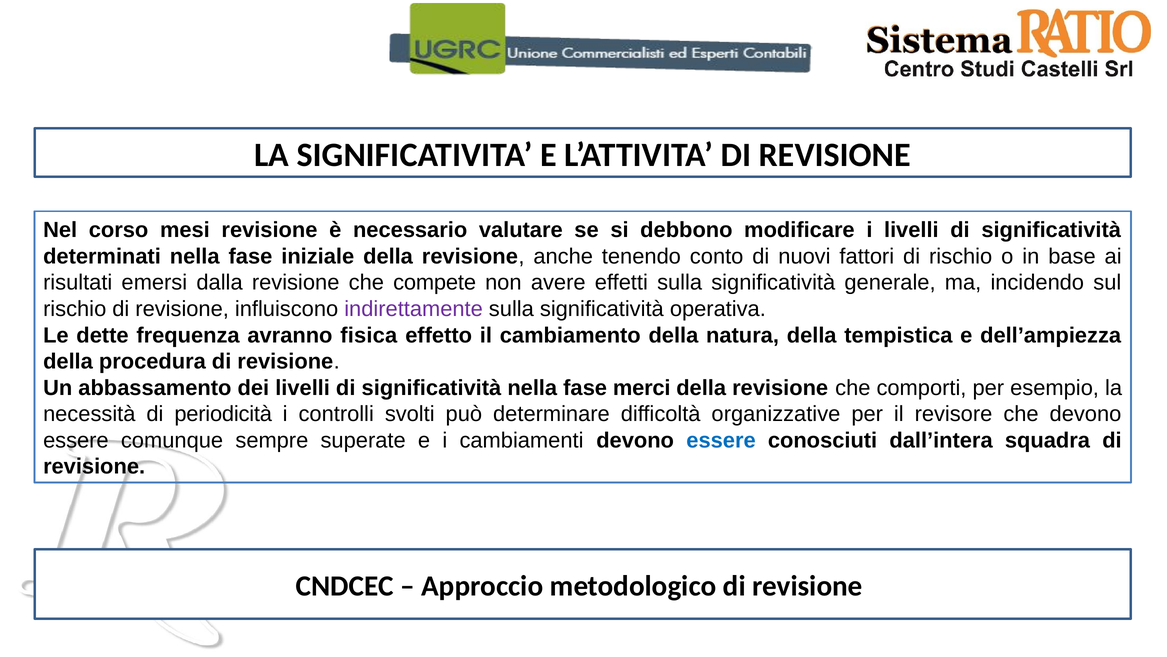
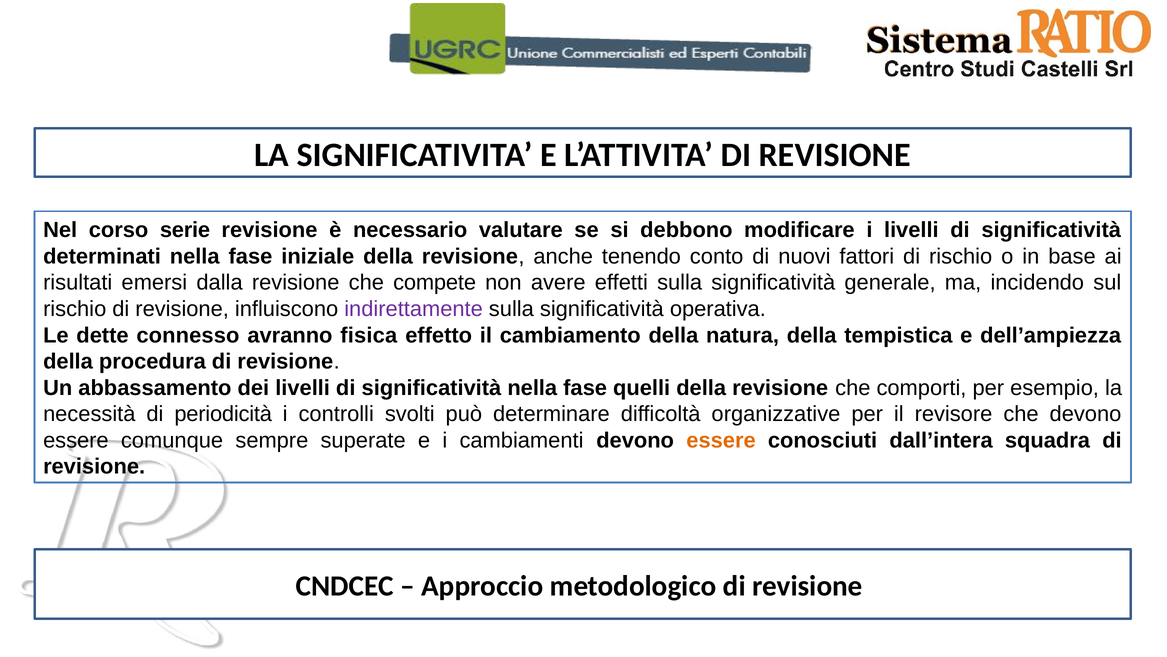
mesi: mesi -> serie (185, 230)
frequenza: frequenza -> connesso (188, 335)
merci: merci -> quelli (642, 388)
essere colour: blue -> orange (721, 440)
